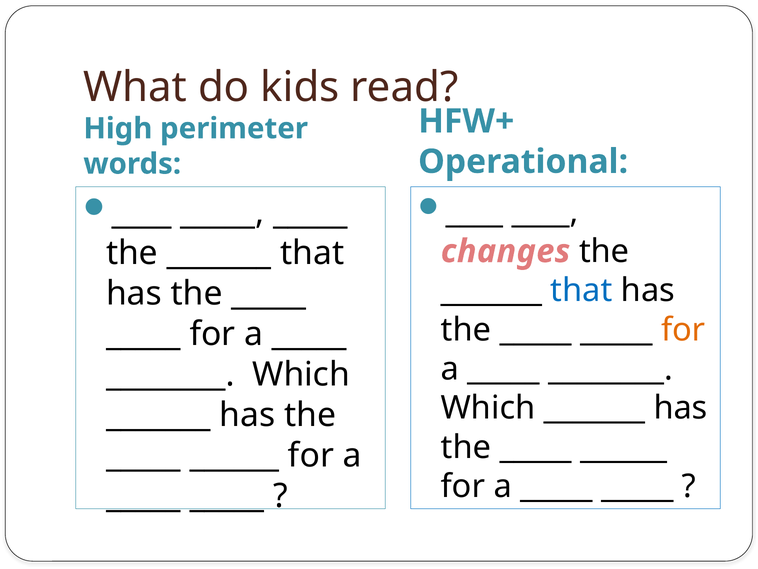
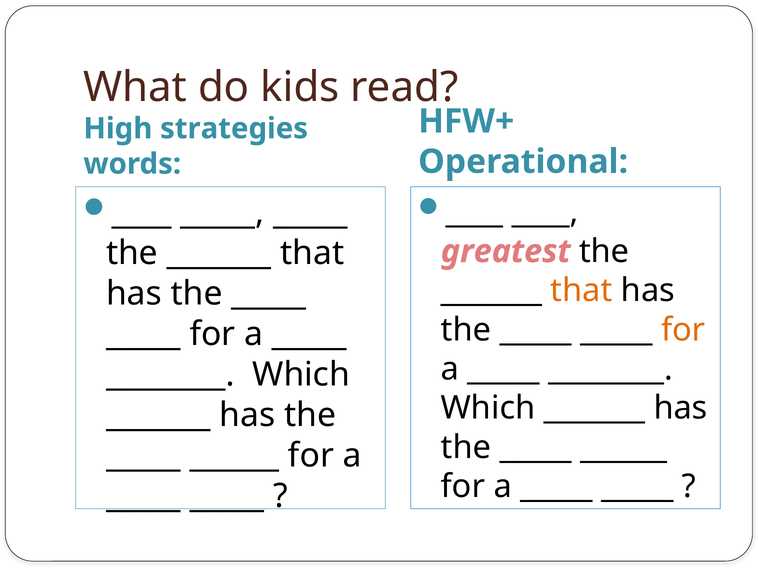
perimeter: perimeter -> strategies (234, 128)
changes: changes -> greatest (506, 251)
that colour: blue -> orange (581, 290)
